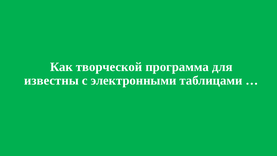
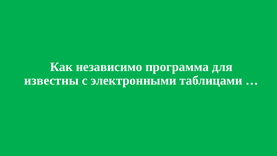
творческой: творческой -> независимо (109, 67)
